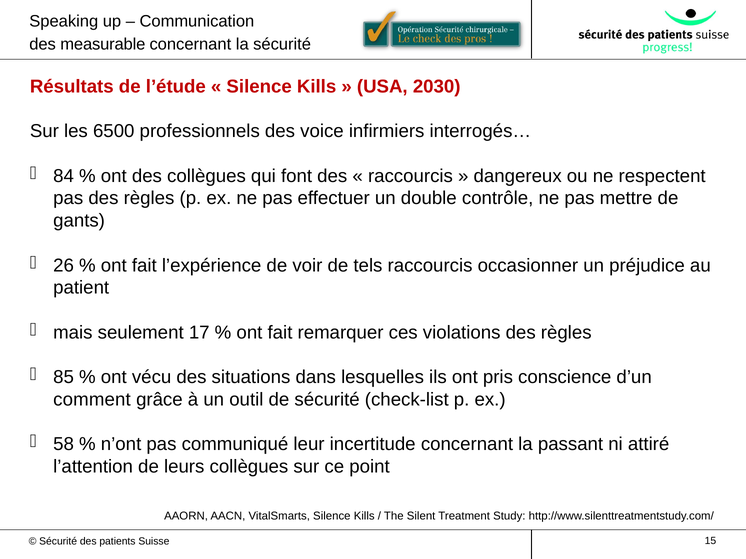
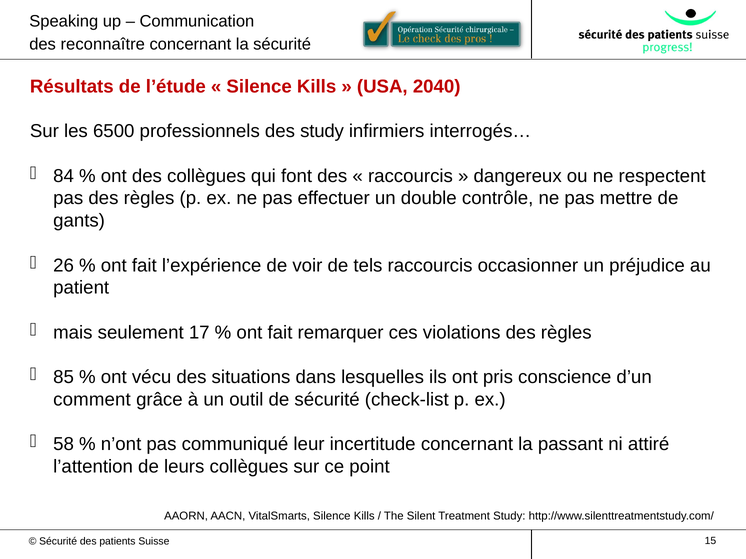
measurable: measurable -> reconnaître (103, 44)
2030: 2030 -> 2040 (437, 87)
des voice: voice -> study (322, 131)
